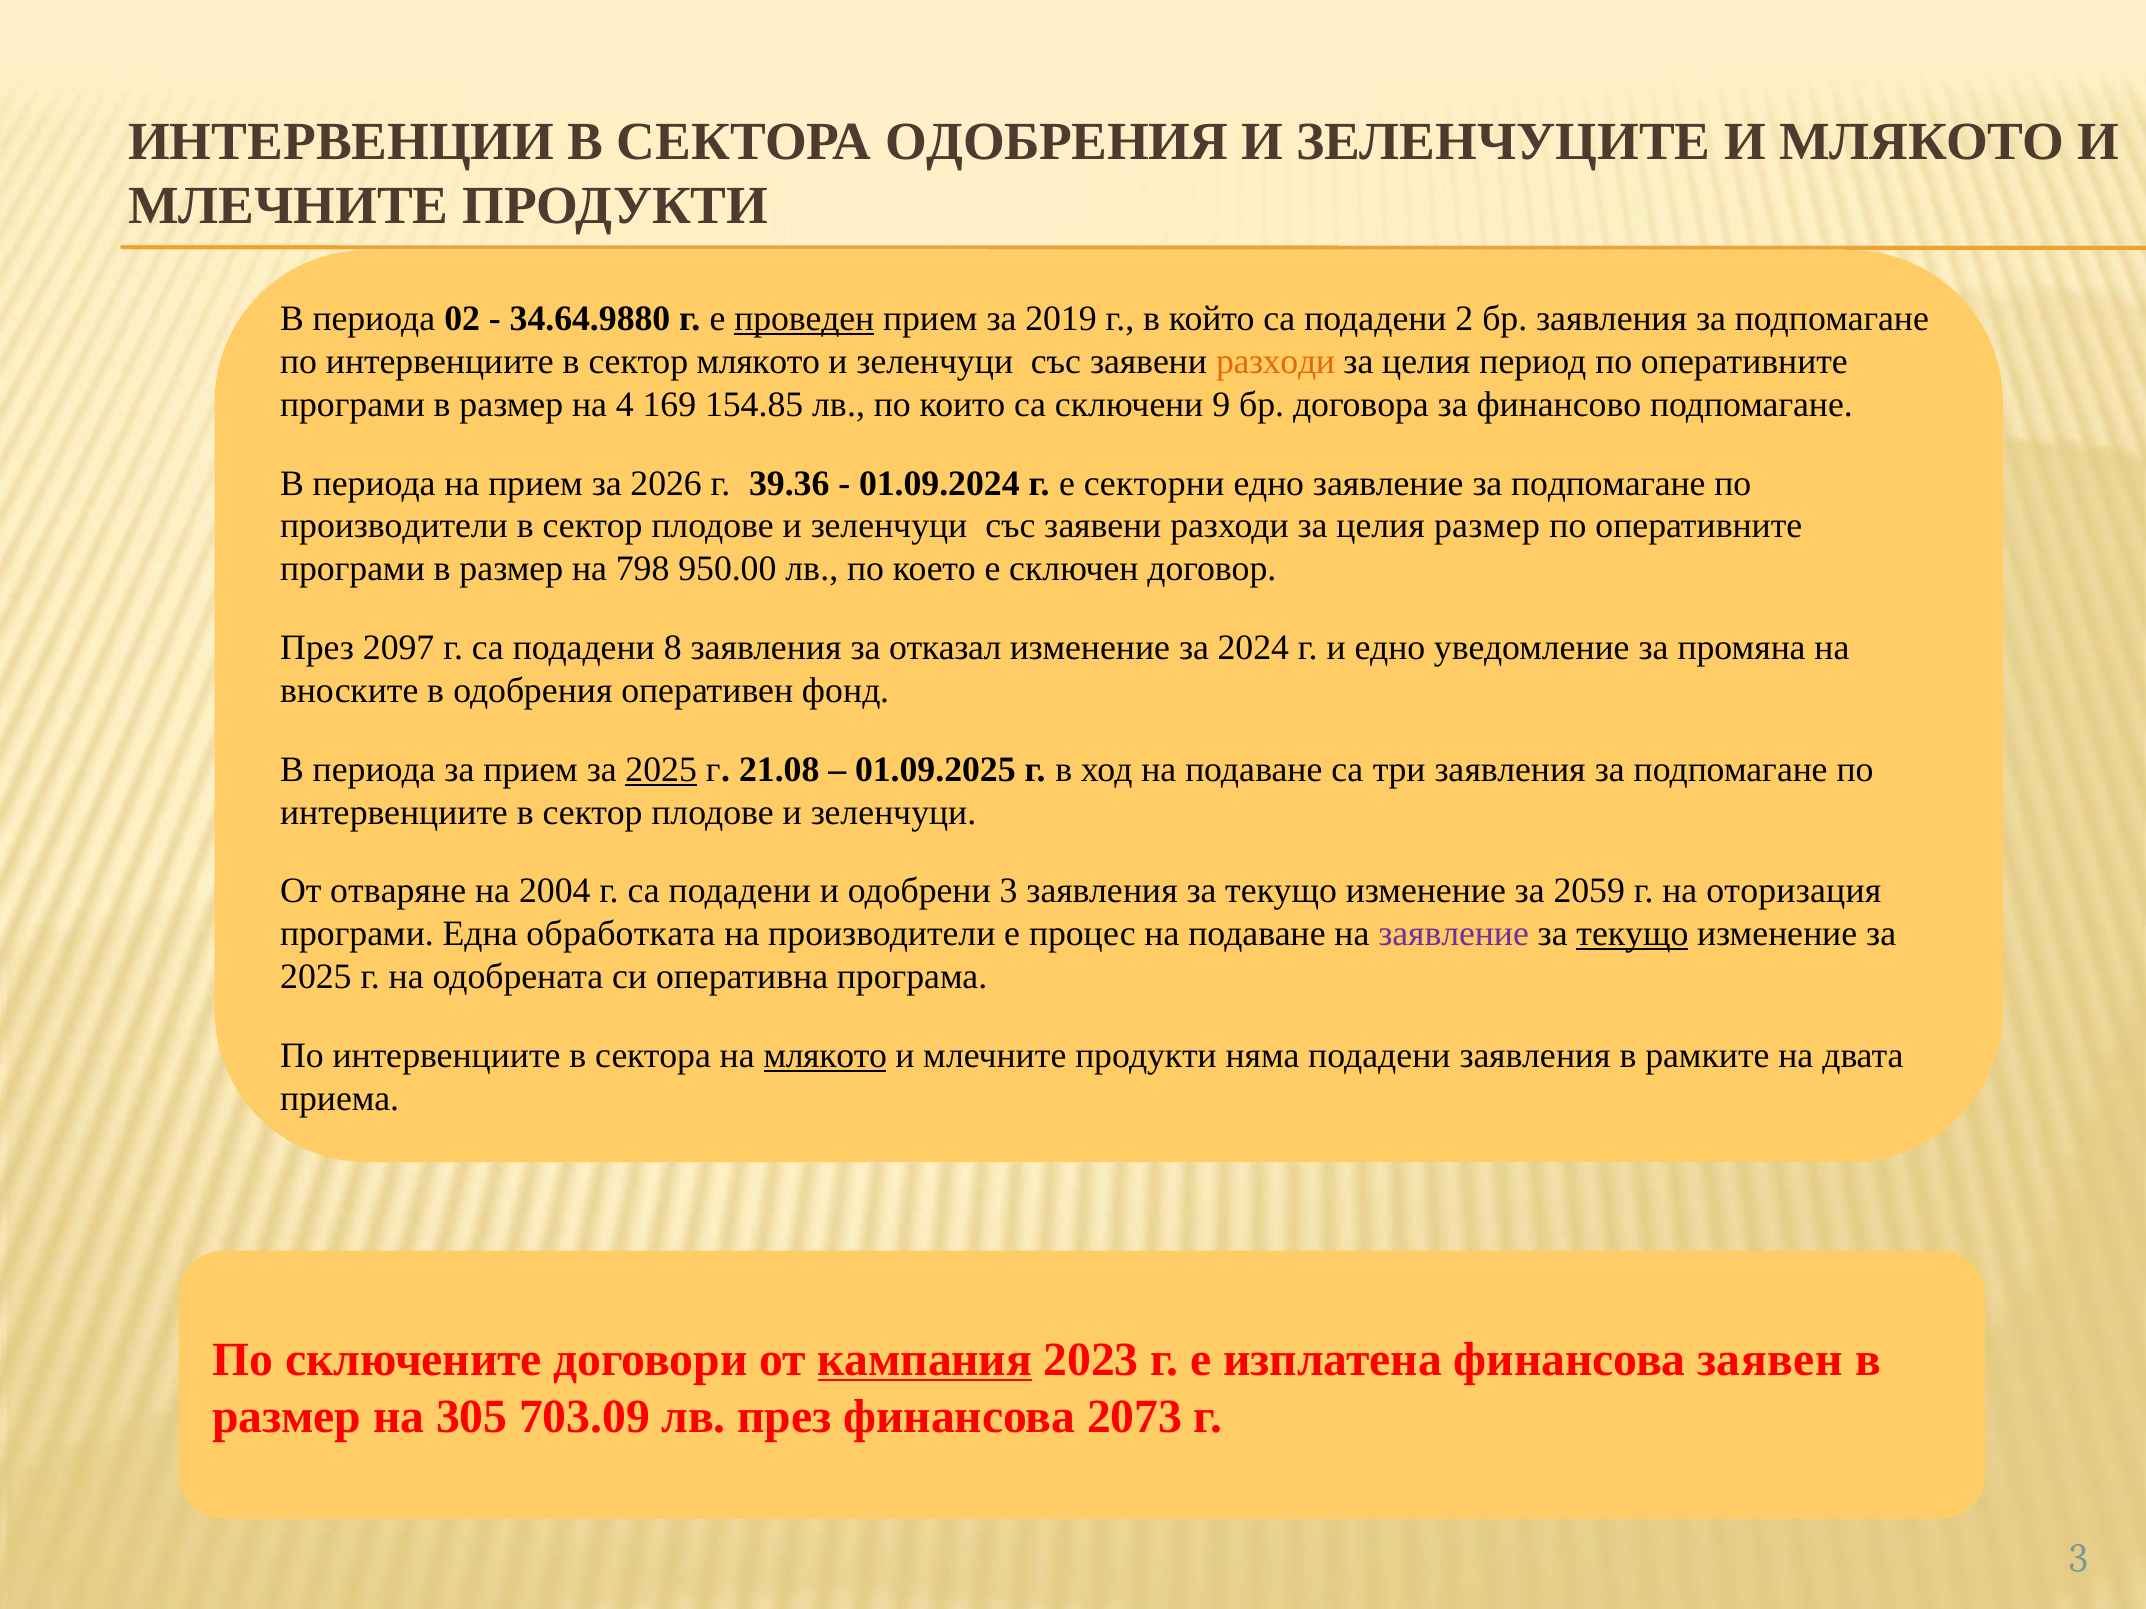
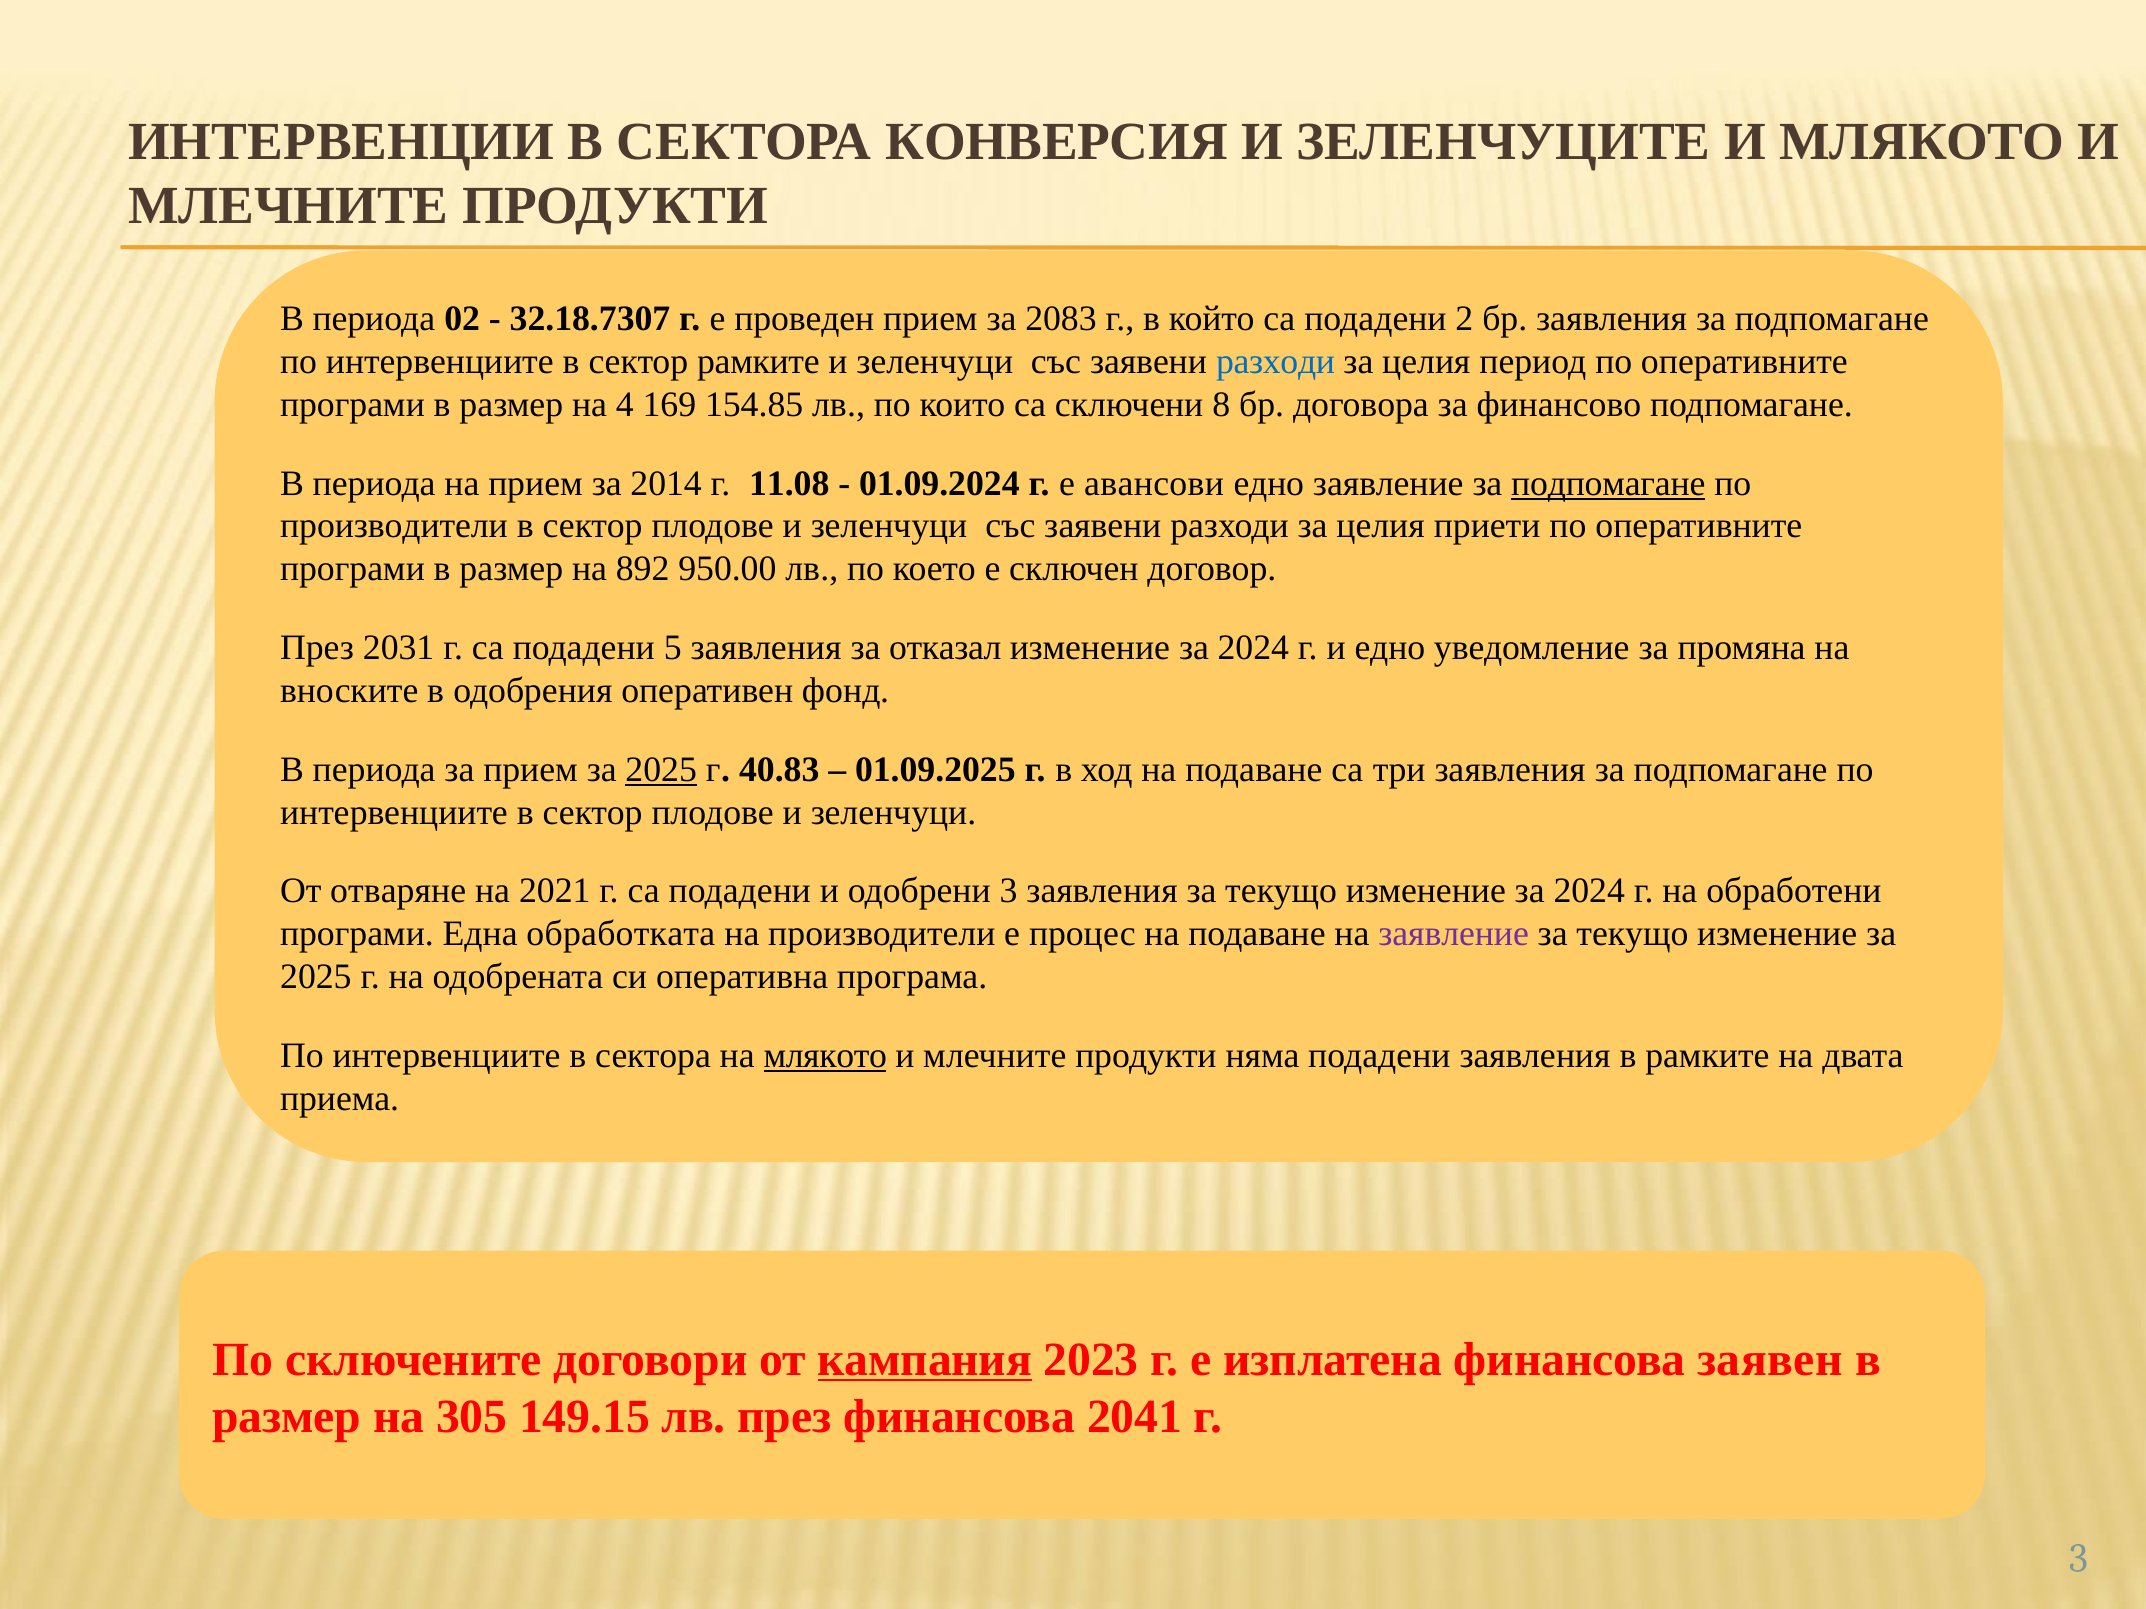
СЕКТОРА ОДОБРЕНИЯ: ОДОБРЕНИЯ -> КОНВЕРСИЯ (1057, 141)
34.64.9880: 34.64.9880 -> 32.18.7307 (590, 319)
проведен underline: present -> none (804, 319)
2019: 2019 -> 2083 (1061, 319)
сектор млякото: млякото -> рамките (758, 362)
разходи colour: orange -> blue (1276, 362)
9: 9 -> 8 (1221, 405)
2026: 2026 -> 2014 (666, 483)
39.36: 39.36 -> 11.08 (789, 483)
секторни: секторни -> авансови (1154, 483)
подпомагане underline: none -> present (1608, 483)
целия размер: размер -> приети (1487, 526)
798: 798 -> 892 (643, 569)
2097: 2097 -> 2031 (399, 648)
8: 8 -> 5 (673, 648)
21.08: 21.08 -> 40.83 (779, 770)
2004: 2004 -> 2021 (555, 891)
текущо изменение за 2059: 2059 -> 2024 (1589, 891)
оторизация: оторизация -> обработени (1794, 891)
текущо underline: present -> none (1632, 934)
703.09: 703.09 -> 149.15 (585, 1417)
2073: 2073 -> 2041 (1135, 1417)
